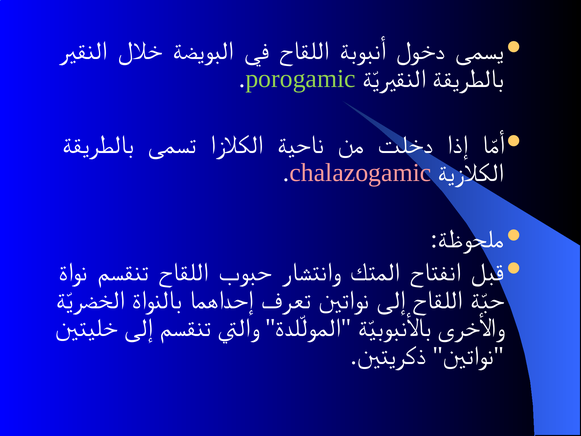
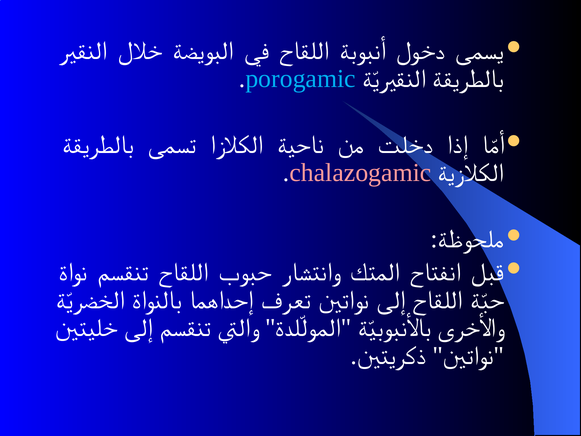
porogamic colour: light green -> light blue (301, 79)
